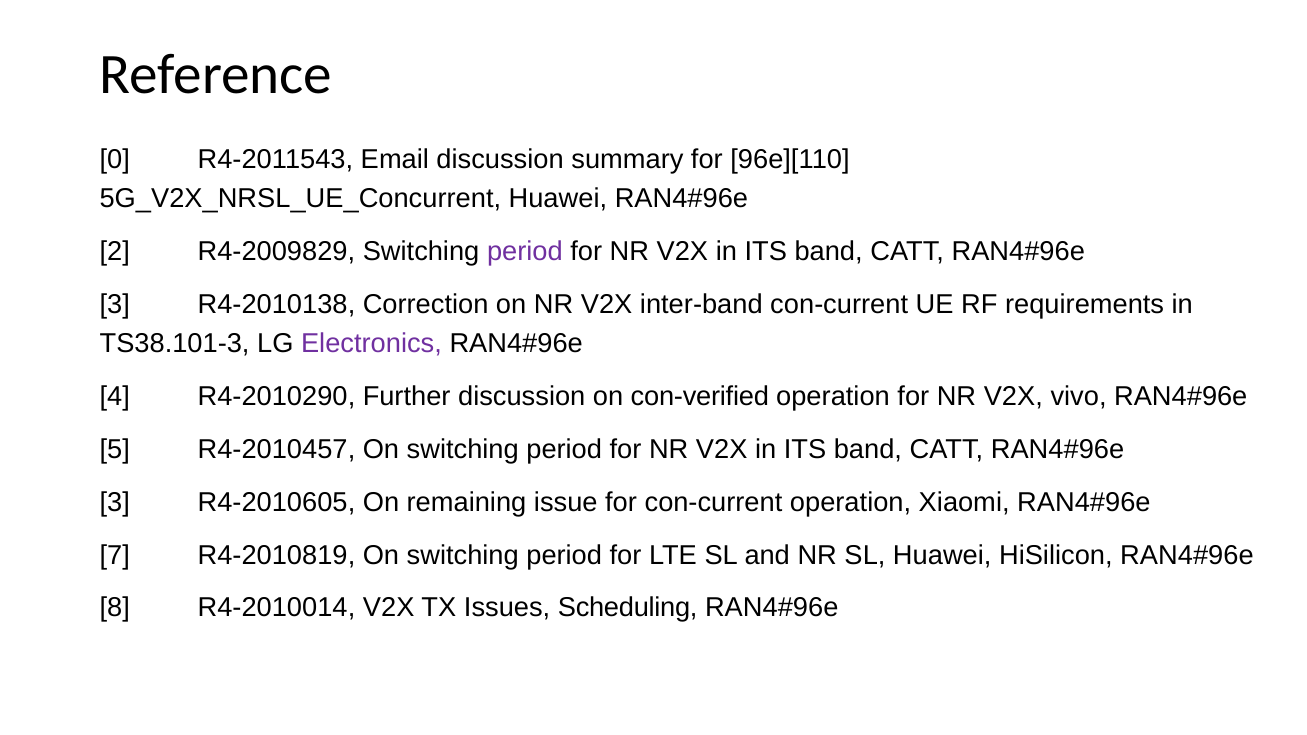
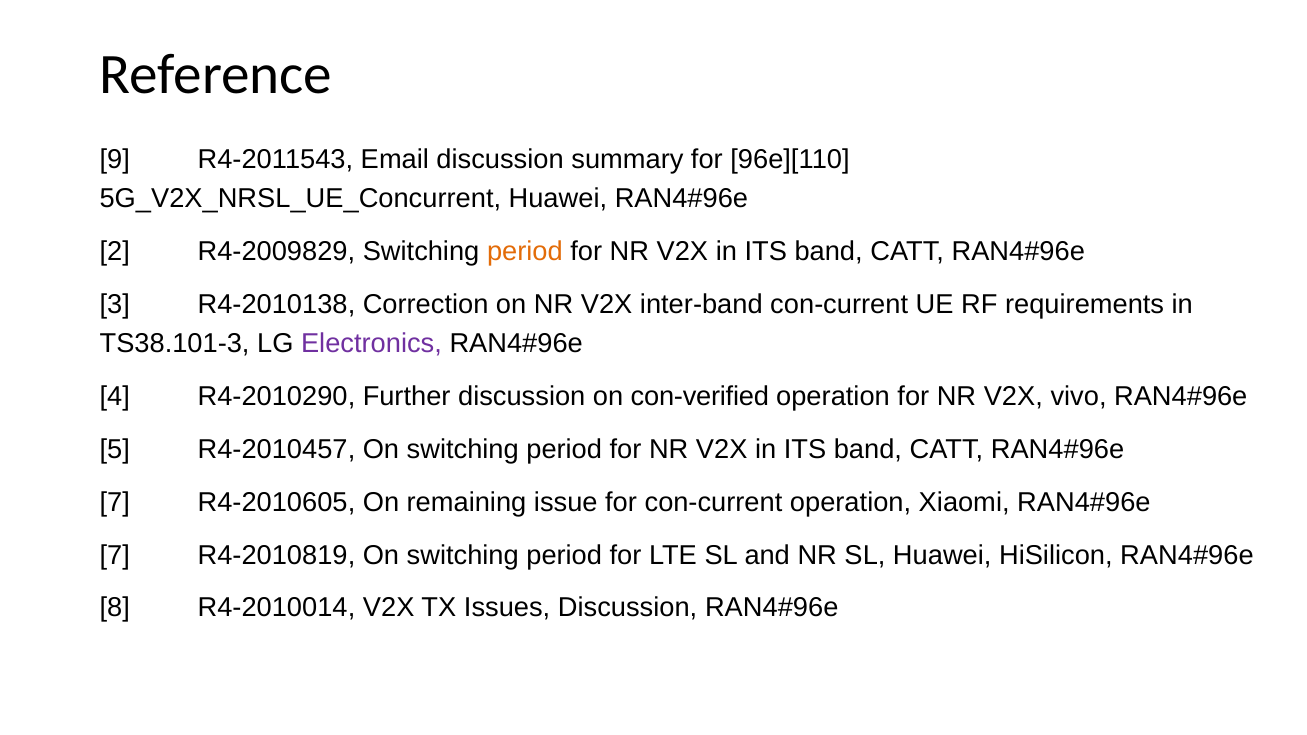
0: 0 -> 9 (115, 160)
period colour: purple -> orange (525, 252)
3: 3 -> 7 (115, 502)
Issues Scheduling: Scheduling -> Discussion (628, 608)
